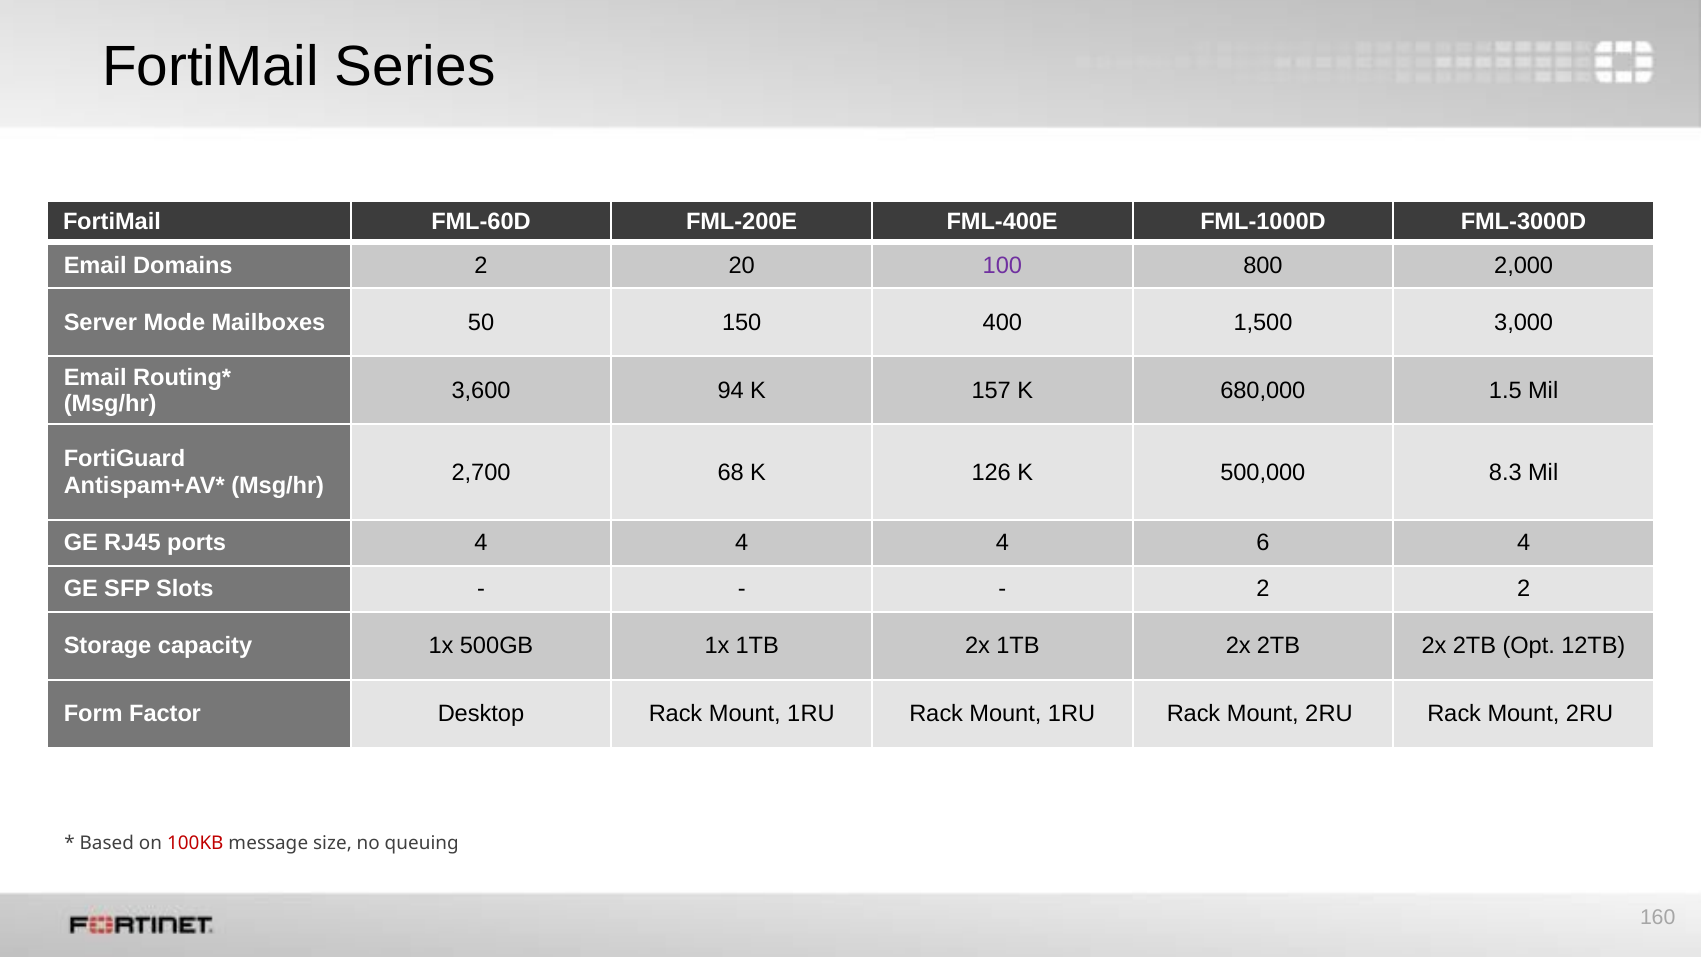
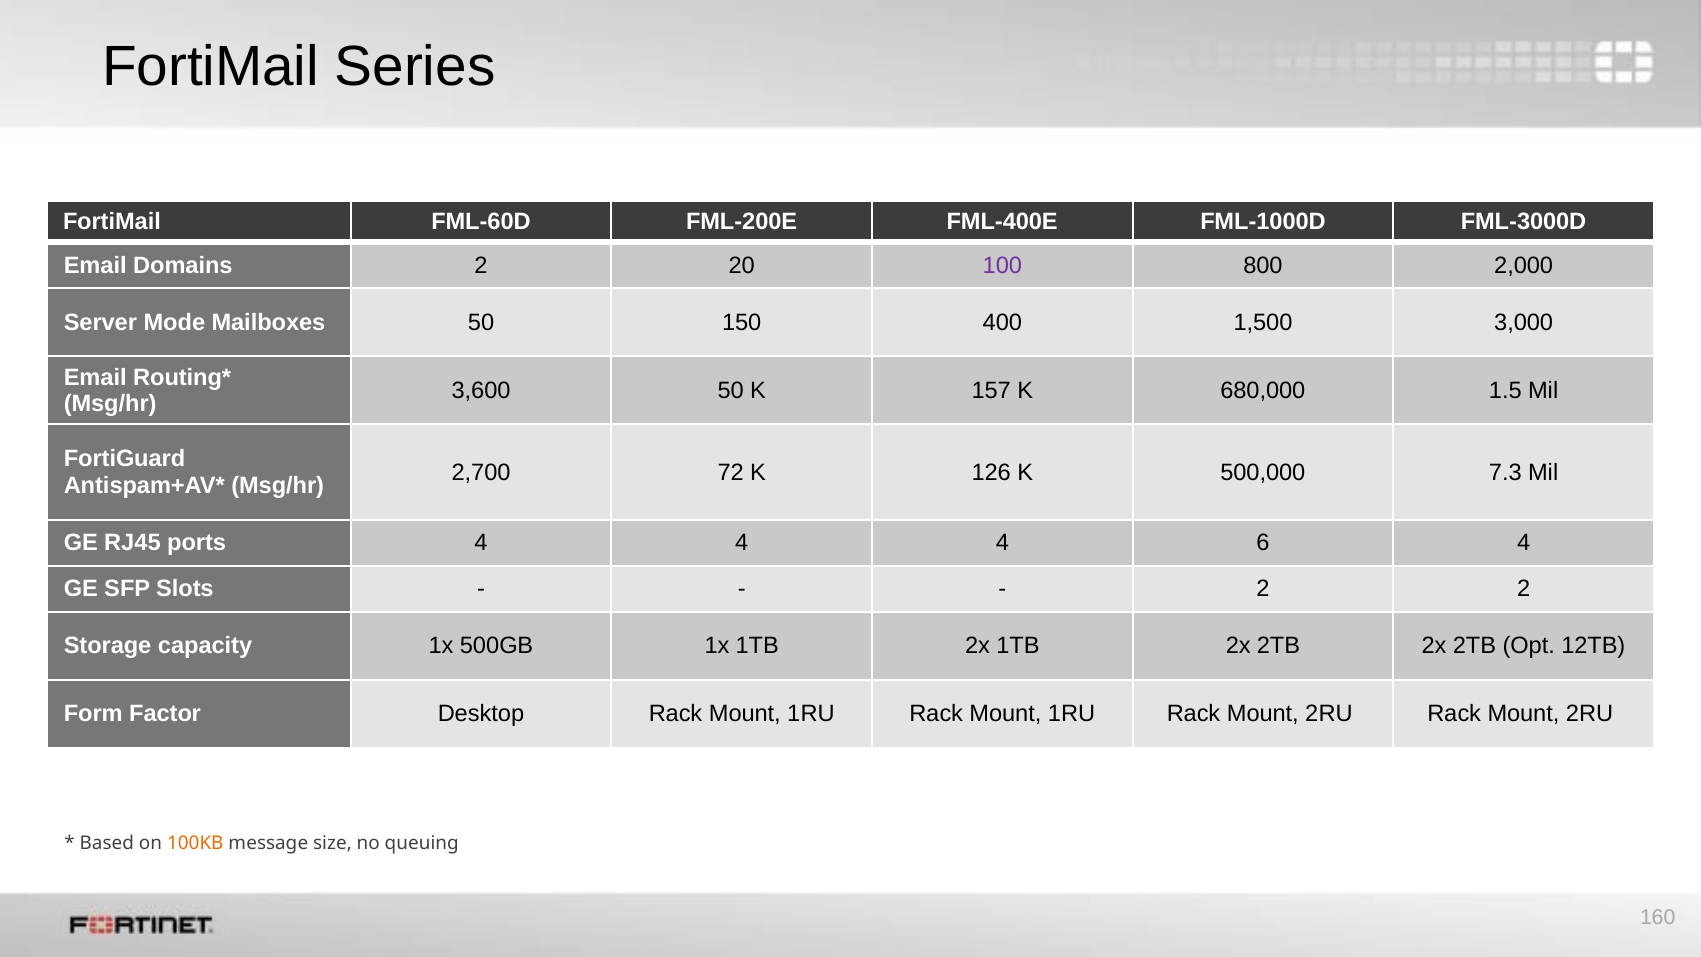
3,600 94: 94 -> 50 (731, 390)
68: 68 -> 72 (731, 472)
8.3: 8.3 -> 7.3 (1505, 472)
100KB colour: red -> orange (195, 844)
